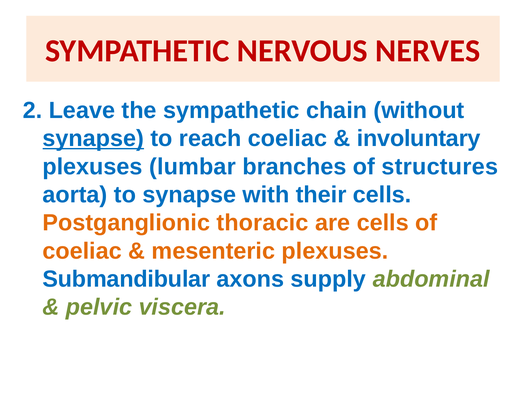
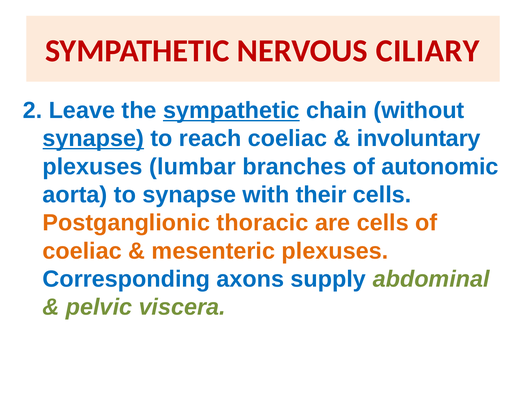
NERVES: NERVES -> CILIARY (428, 51)
sympathetic underline: none -> present (231, 110)
structures: structures -> autonomic (440, 166)
Submandibular: Submandibular -> Corresponding (126, 279)
